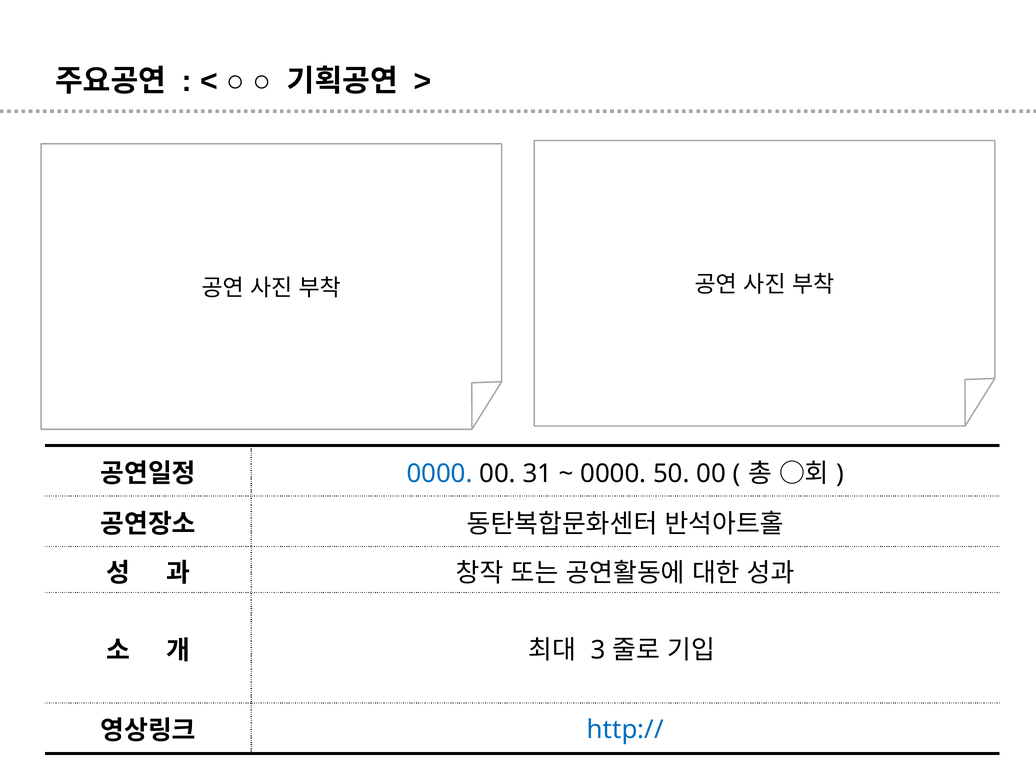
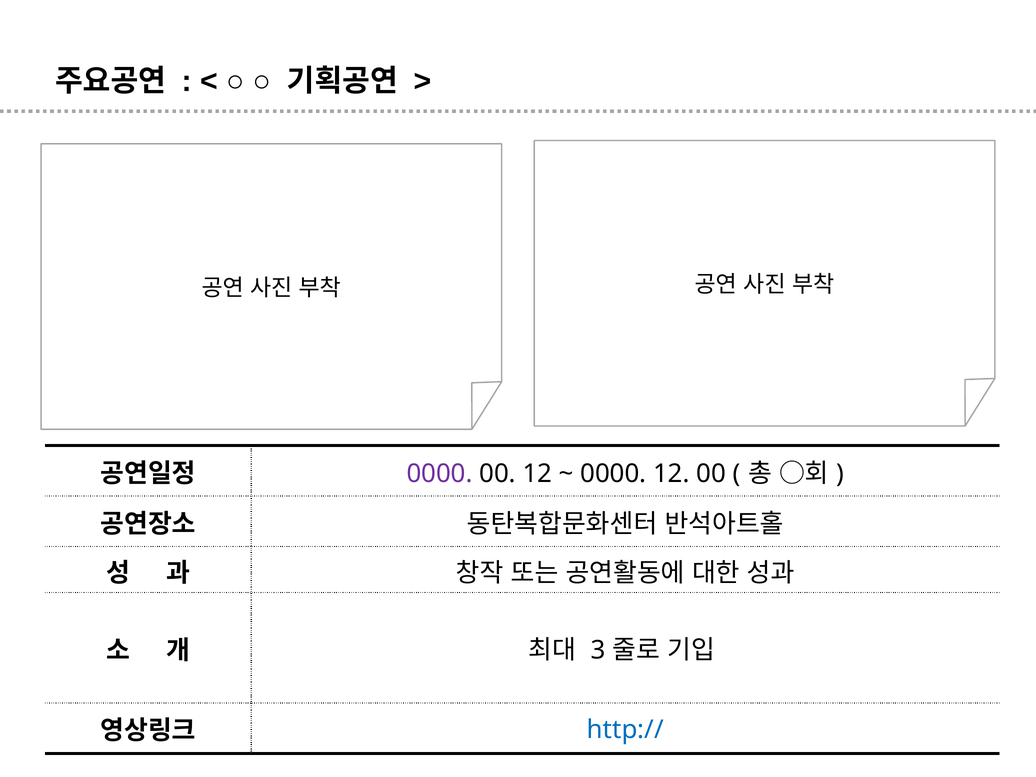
0000 colour: blue -> purple (440, 473)
00 31: 31 -> 12 (537, 473)
0000 50: 50 -> 12 (671, 473)
